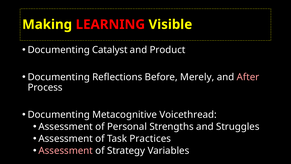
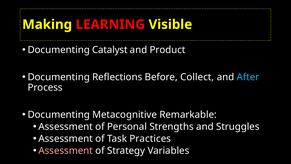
Merely: Merely -> Collect (197, 77)
After colour: pink -> light blue (248, 77)
Voicethread: Voicethread -> Remarkable (188, 114)
